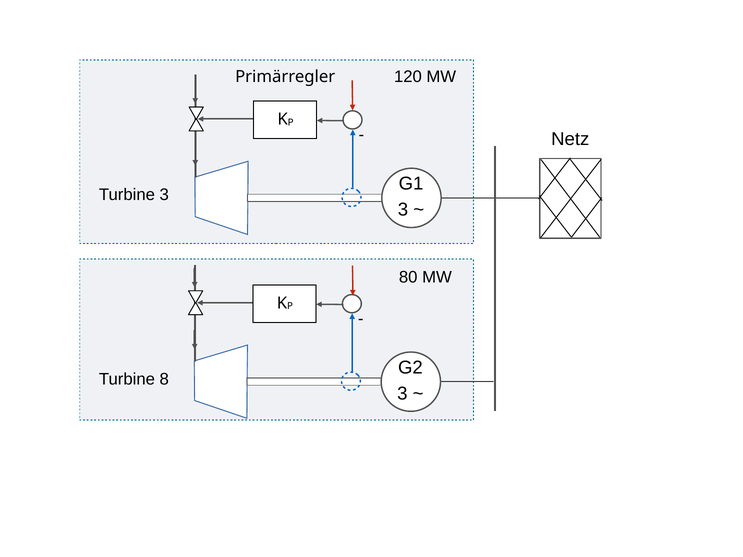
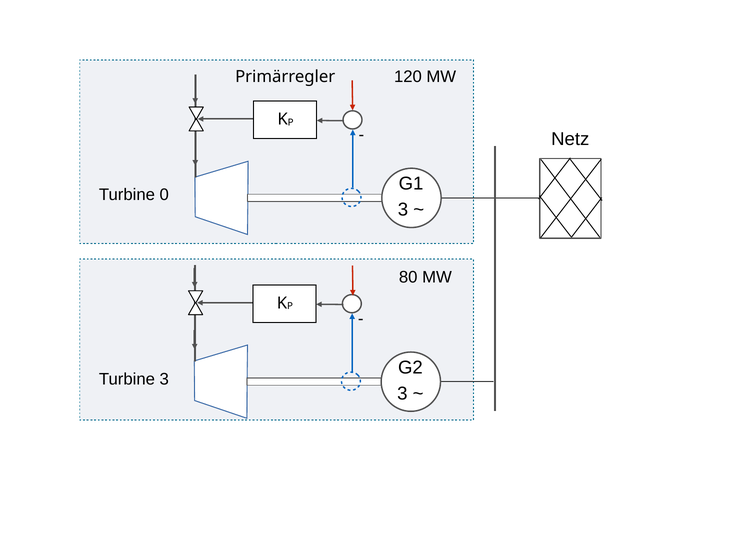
Turbine 3: 3 -> 0 (164, 195)
Turbine 8: 8 -> 3 (164, 379)
